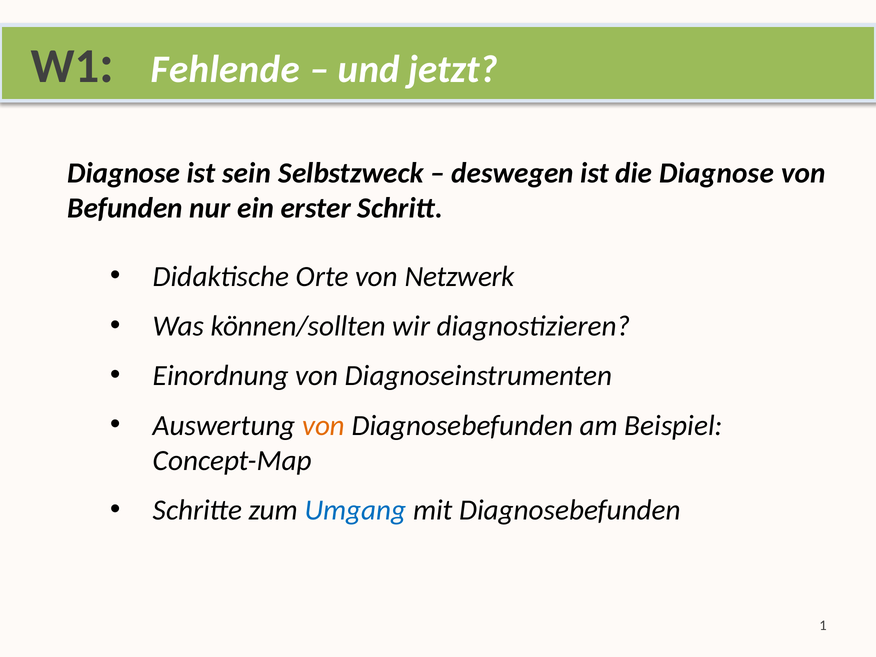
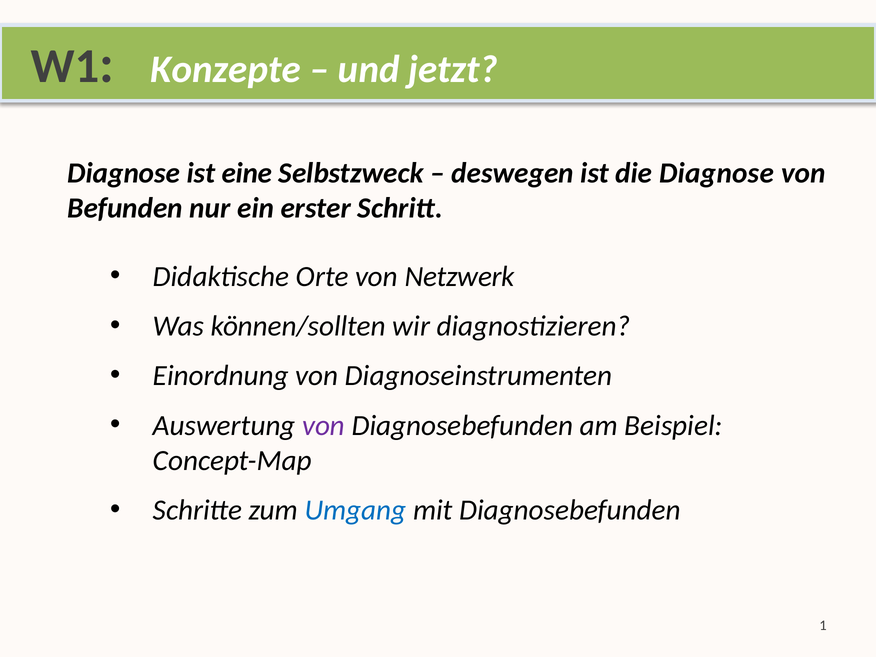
Fehlende: Fehlende -> Konzepte (226, 69)
sein: sein -> eine (247, 173)
von colour: orange -> purple (324, 425)
